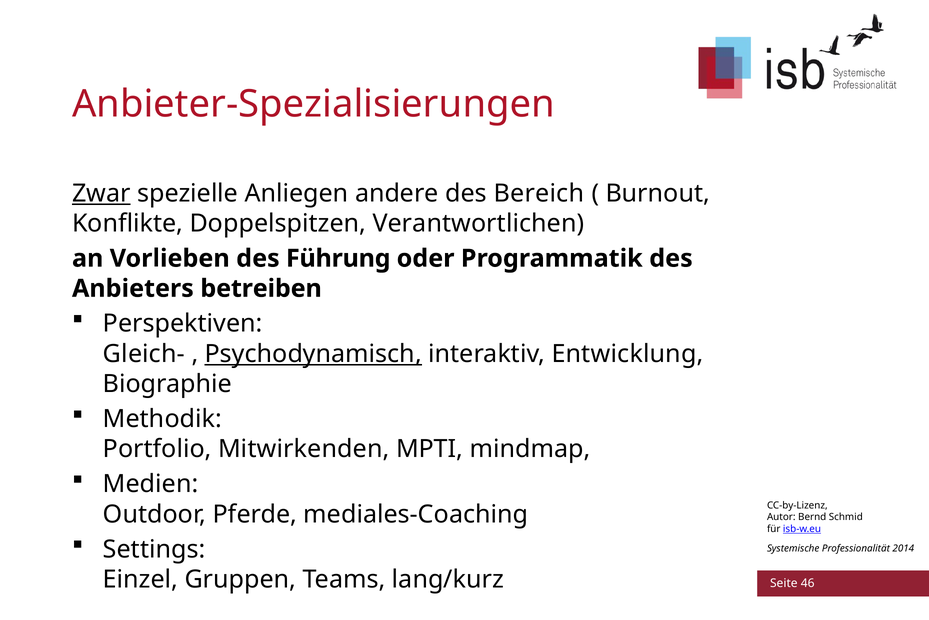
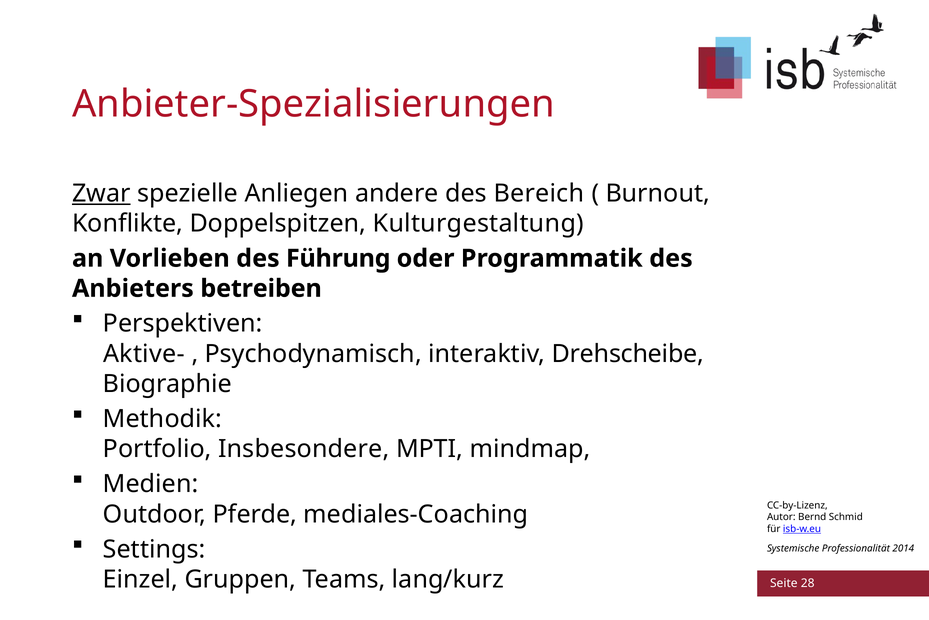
Verantwortlichen: Verantwortlichen -> Kulturgestaltung (478, 224)
Gleich-: Gleich- -> Aktive- (144, 354)
Psychodynamisch underline: present -> none (313, 354)
Entwicklung: Entwicklung -> Drehscheibe (628, 354)
Mitwirkenden: Mitwirkenden -> Insbesondere (304, 450)
46: 46 -> 28 (808, 584)
